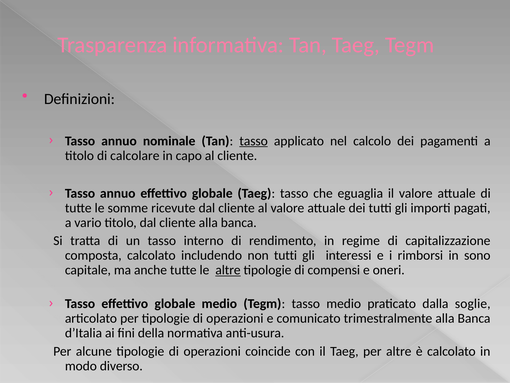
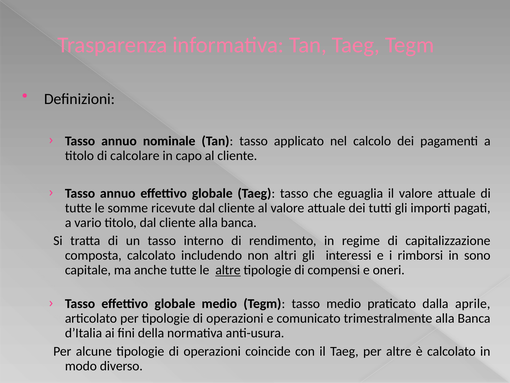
tasso underline: present -> none (254, 141)
non tutti: tutti -> altri (285, 255)
soglie: soglie -> aprile (473, 303)
